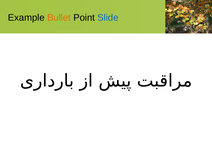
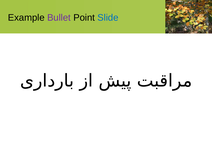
Bullet colour: orange -> purple (59, 18)
